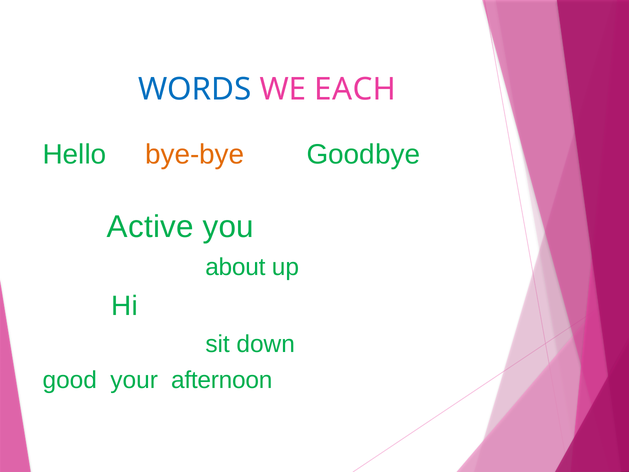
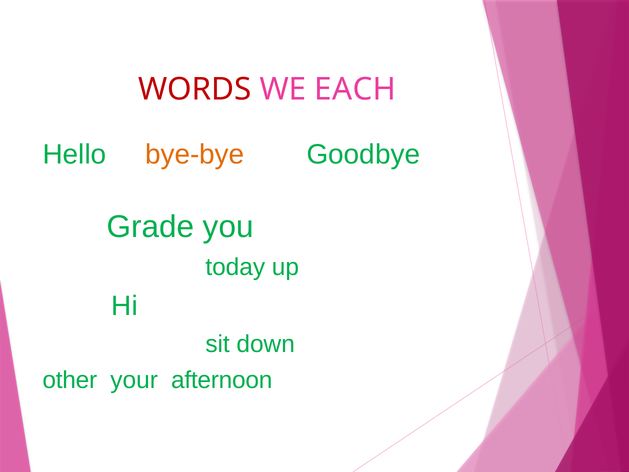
WORDS colour: blue -> red (195, 90)
Active: Active -> Grade (151, 227)
about: about -> today (235, 267)
good: good -> other (70, 380)
